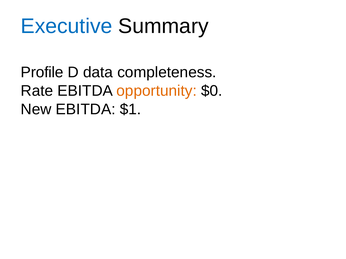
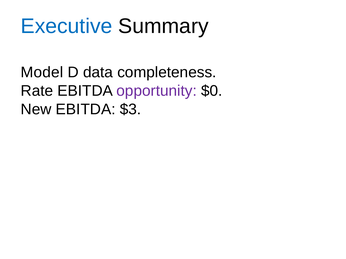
Profile: Profile -> Model (42, 73)
opportunity colour: orange -> purple (157, 91)
$1: $1 -> $3 (131, 109)
